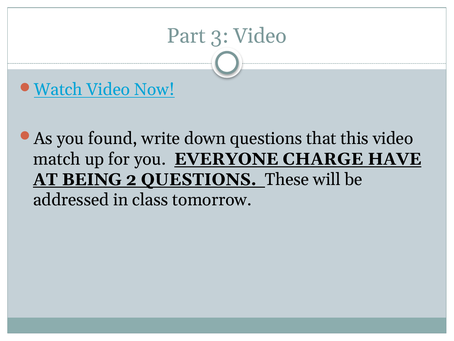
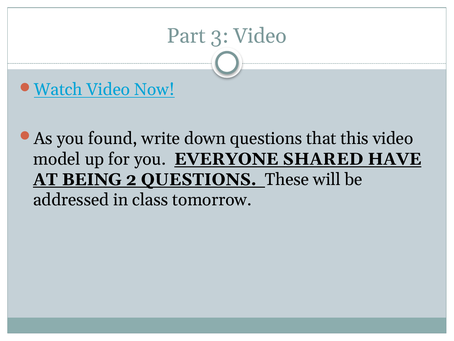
match: match -> model (57, 159)
CHARGE: CHARGE -> SHARED (323, 159)
